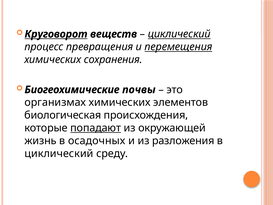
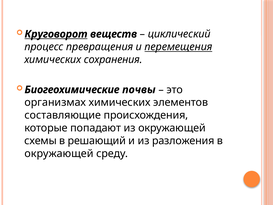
циклический underline: present -> none (179, 34)
биологическая: биологическая -> составляющие (63, 115)
попадают underline: present -> none (96, 128)
жизнь: жизнь -> схемы (41, 141)
осадочных: осадочных -> решающий (97, 141)
циклический: циклический -> окружающей (59, 153)
